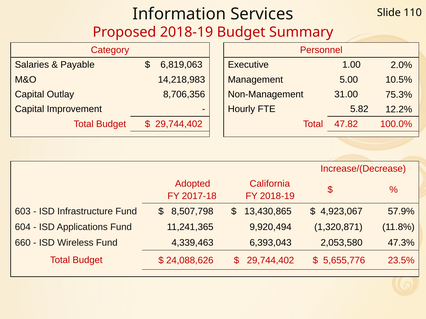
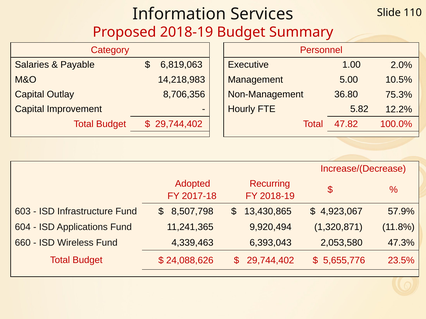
31.00: 31.00 -> 36.80 (346, 95)
California: California -> Recurring (270, 184)
